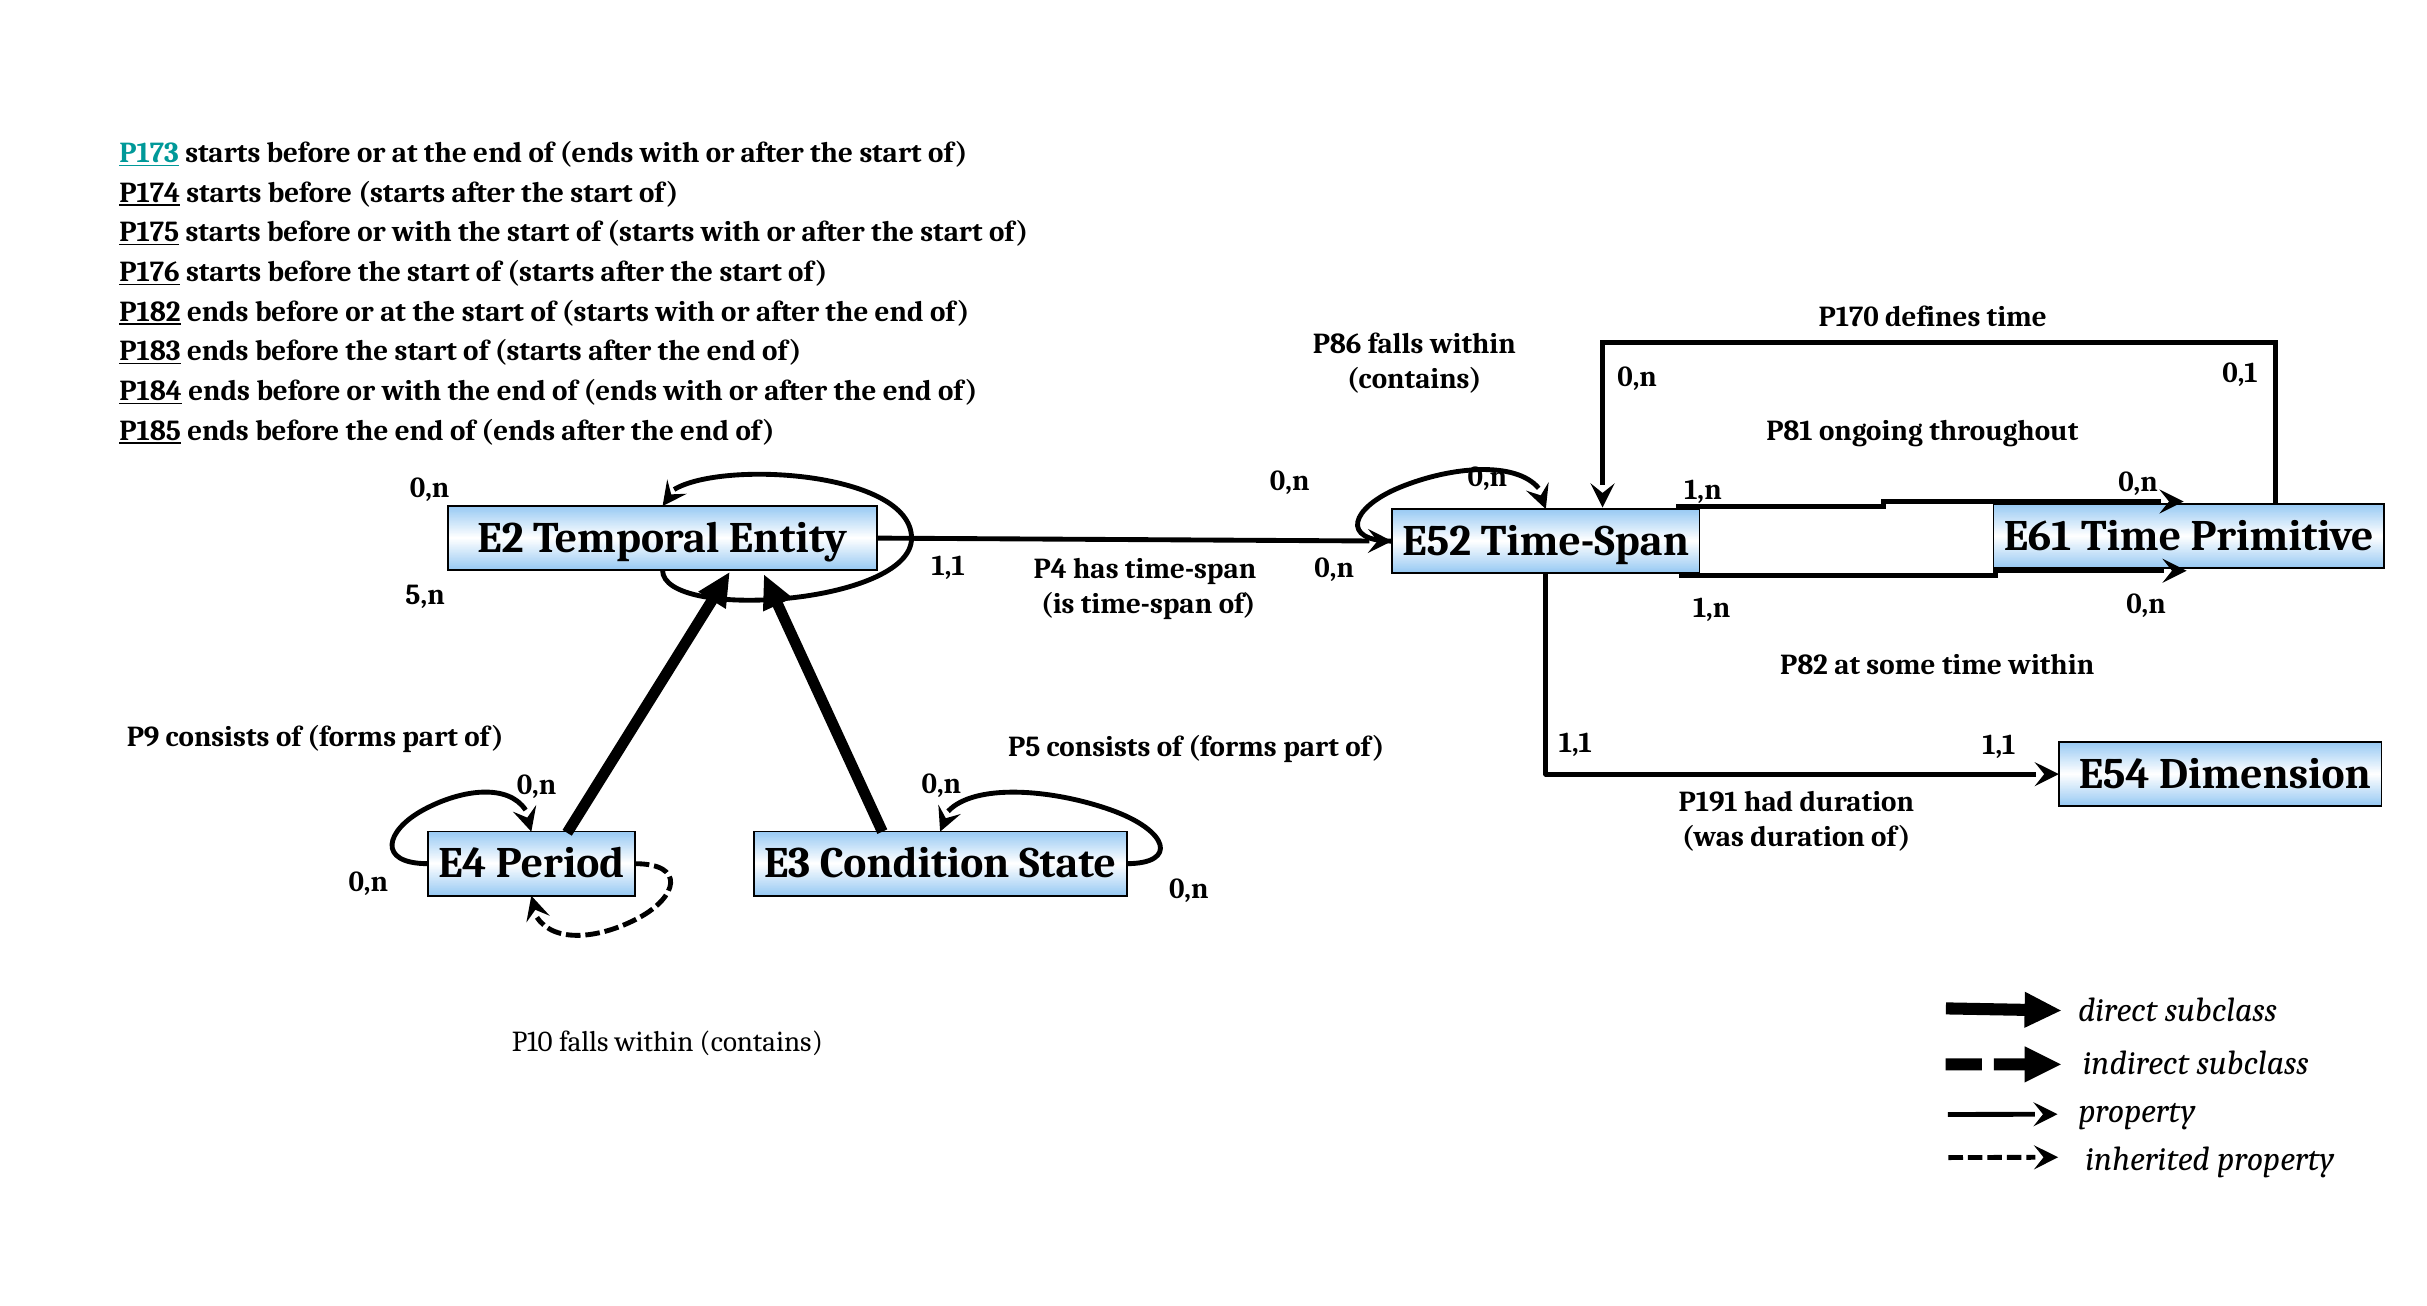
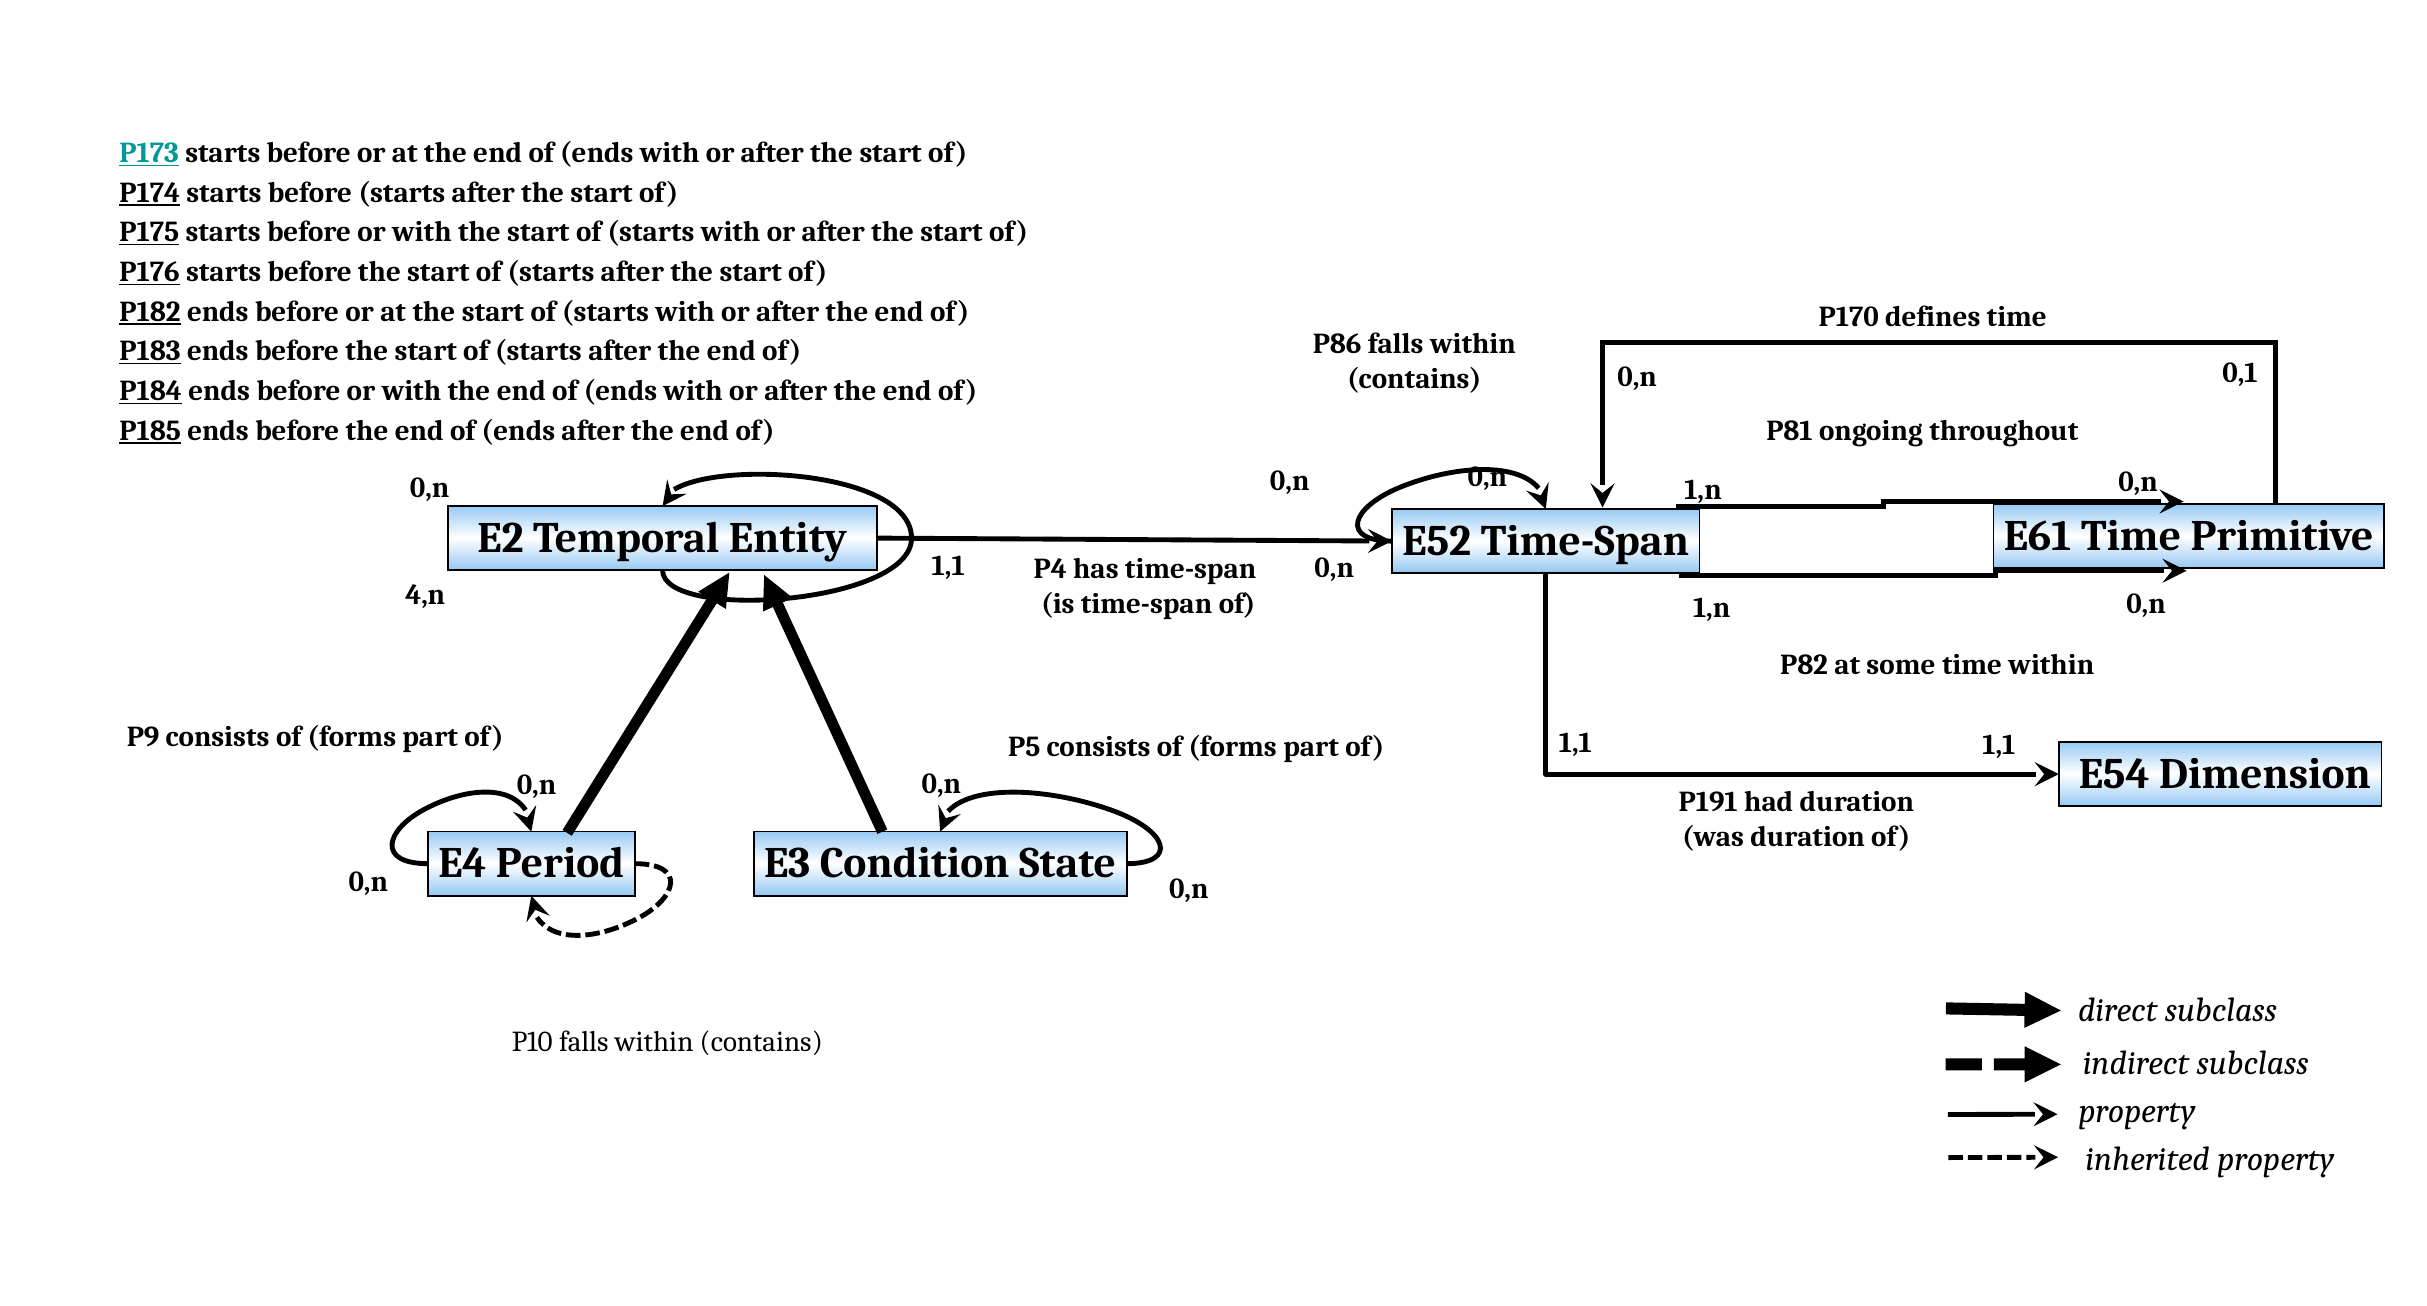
5,n: 5,n -> 4,n (425, 595)
